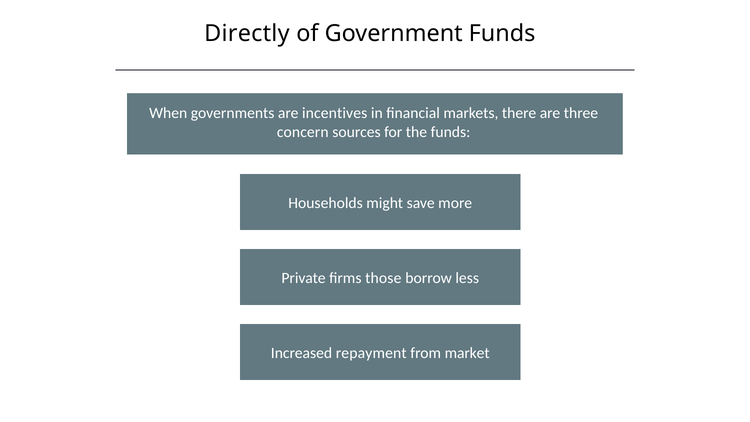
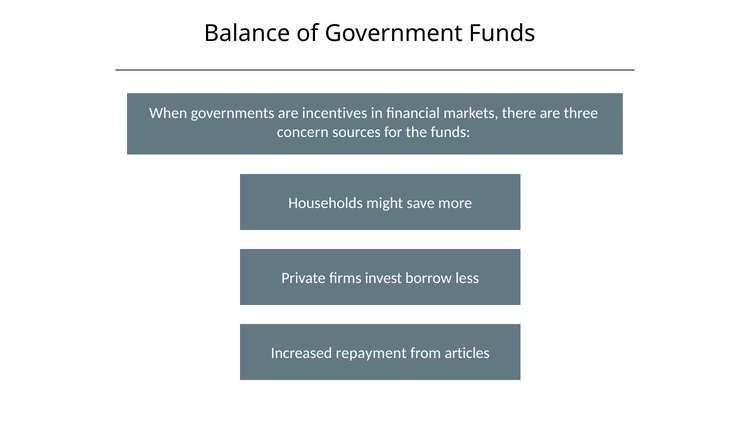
Directly: Directly -> Balance (247, 33)
those: those -> invest (383, 278)
market: market -> articles (467, 353)
